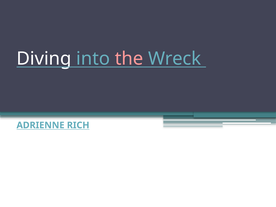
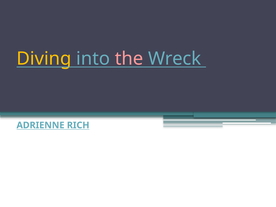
Diving colour: white -> yellow (44, 59)
